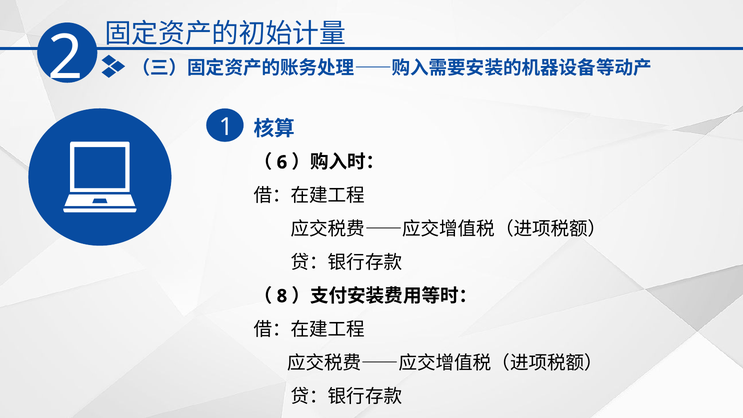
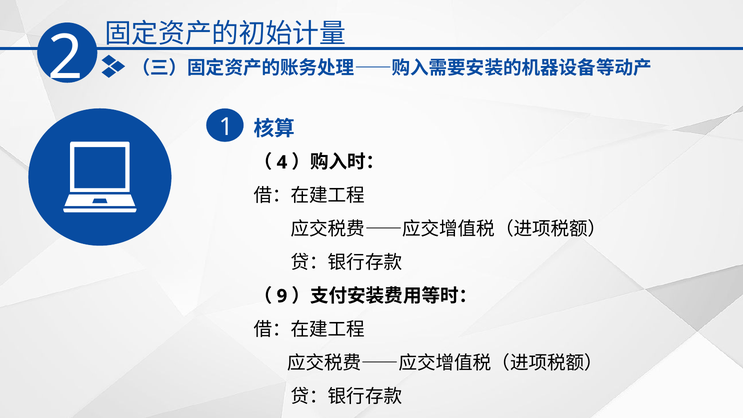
6: 6 -> 4 (282, 162)
8: 8 -> 9 (282, 296)
